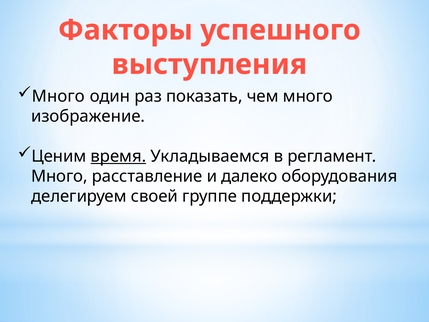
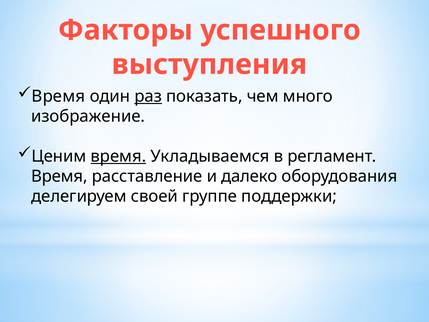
Много: Много -> Время (58, 96)
раз underline: none -> present (148, 96)
Много: Много -> Время (59, 176)
